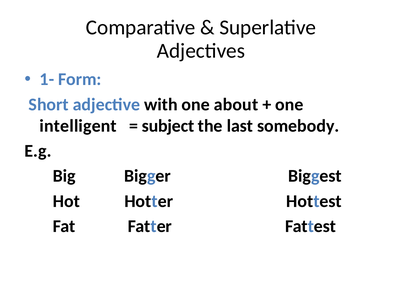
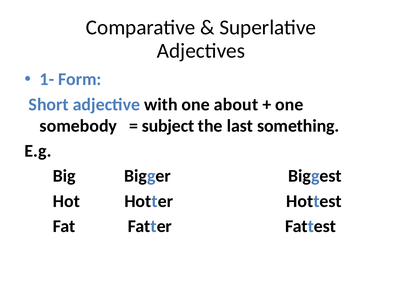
intelligent: intelligent -> somebody (78, 126)
somebody: somebody -> something (298, 126)
